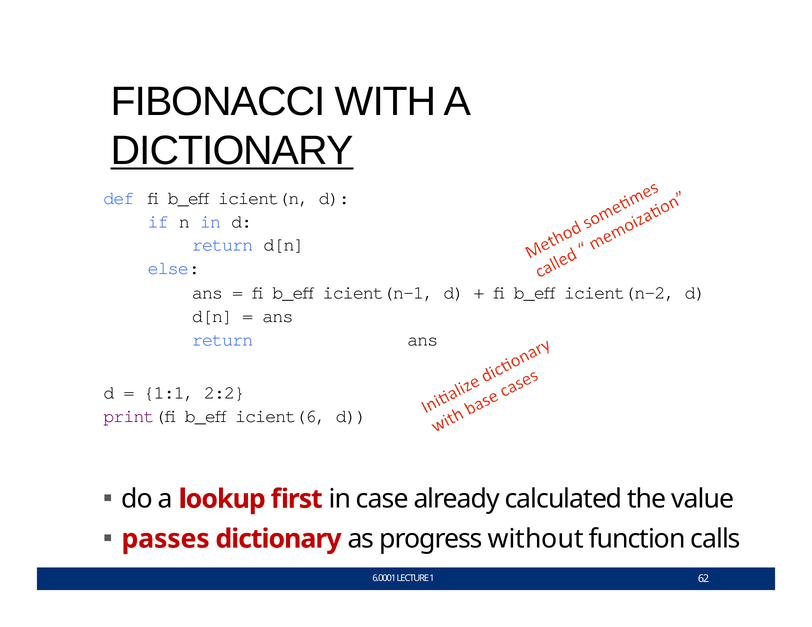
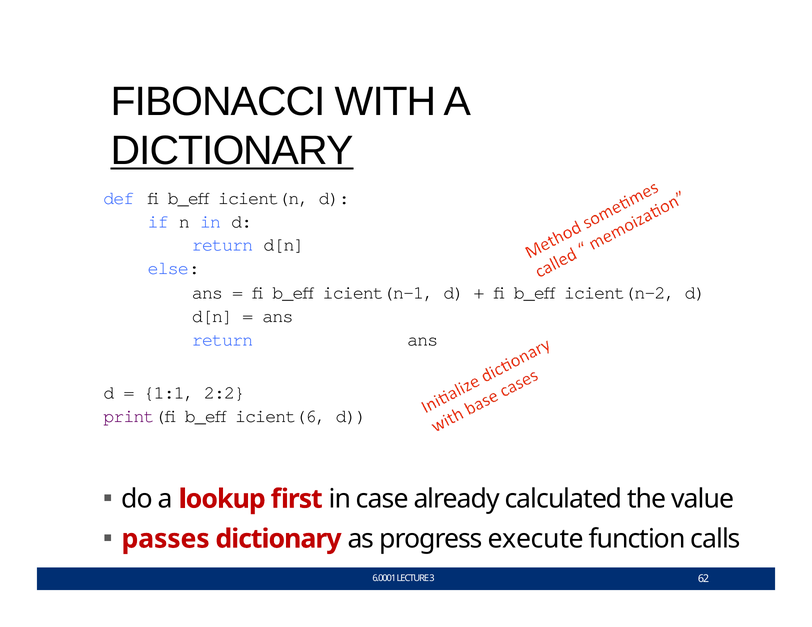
without: without -> execute (536, 539)
1: 1 -> 3 (432, 579)
